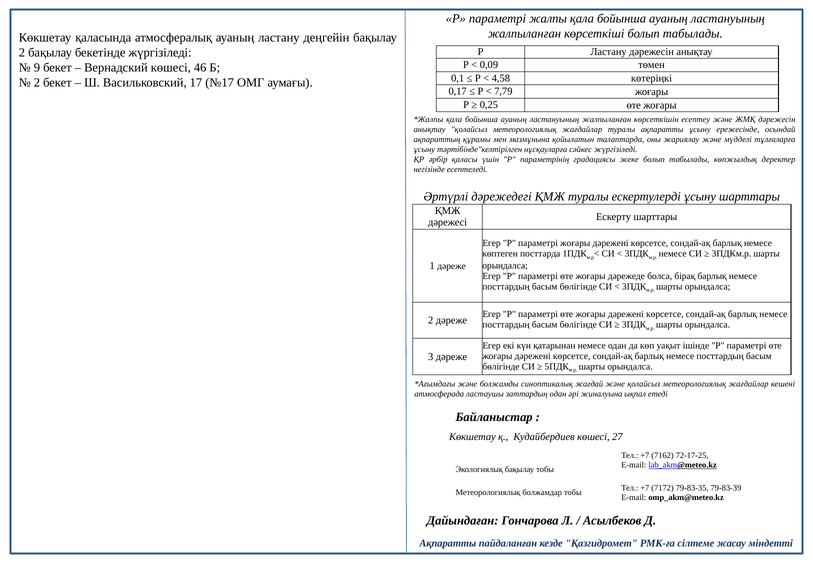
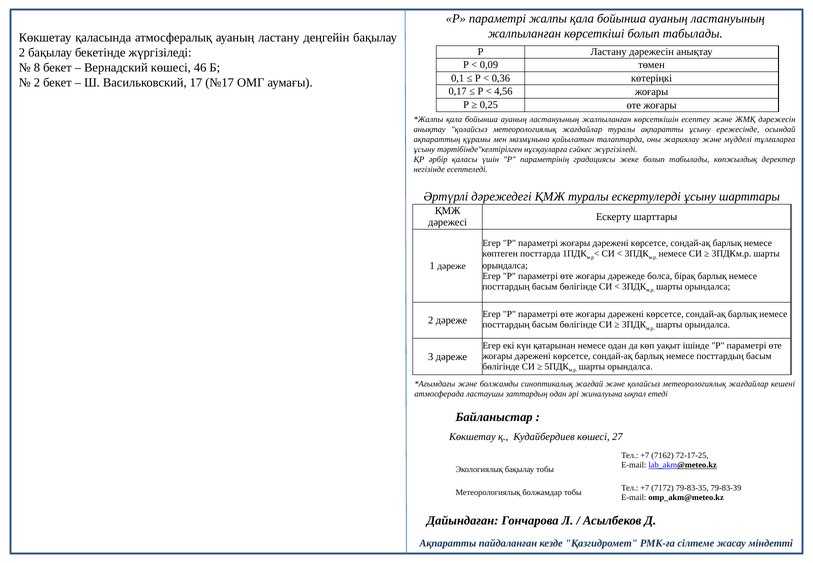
9: 9 -> 8 (37, 68)
4,58: 4,58 -> 0,36 (501, 78)
7,79: 7,79 -> 4,56 (503, 91)
